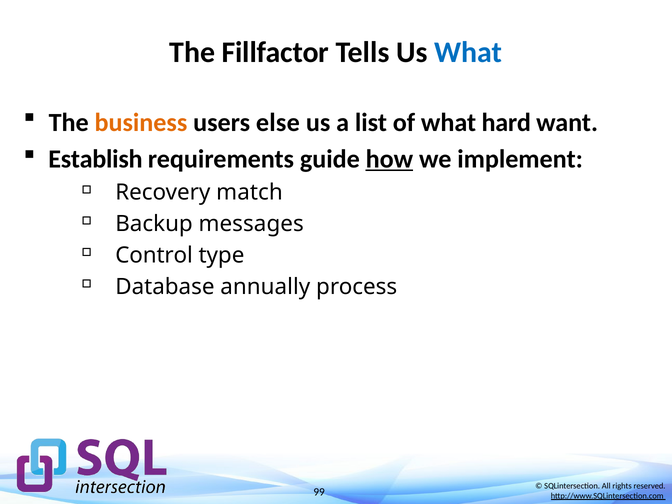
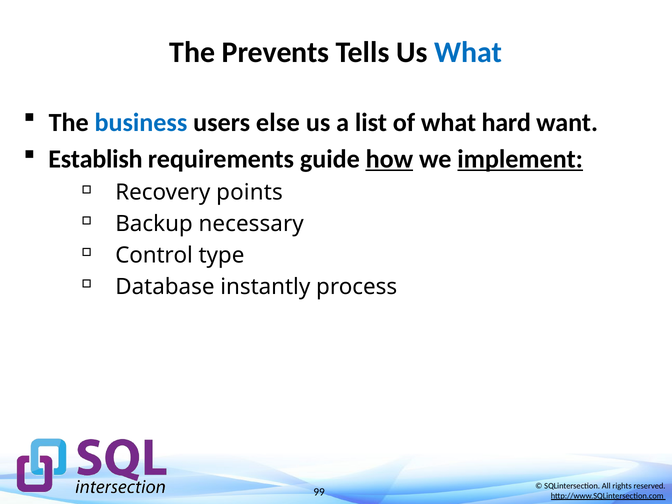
Fillfactor: Fillfactor -> Prevents (276, 52)
business colour: orange -> blue (141, 123)
implement underline: none -> present (520, 159)
match: match -> points (249, 193)
messages: messages -> necessary (251, 224)
annually: annually -> instantly (265, 287)
